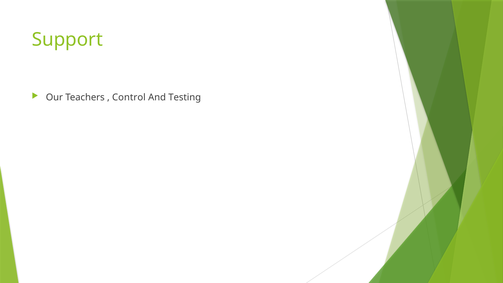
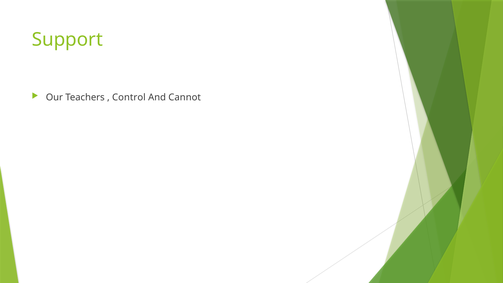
Testing: Testing -> Cannot (185, 97)
